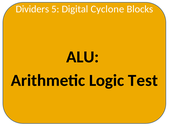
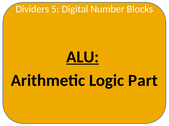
Cyclone: Cyclone -> Number (108, 9)
ALU underline: none -> present (83, 57)
Test: Test -> Part (143, 81)
